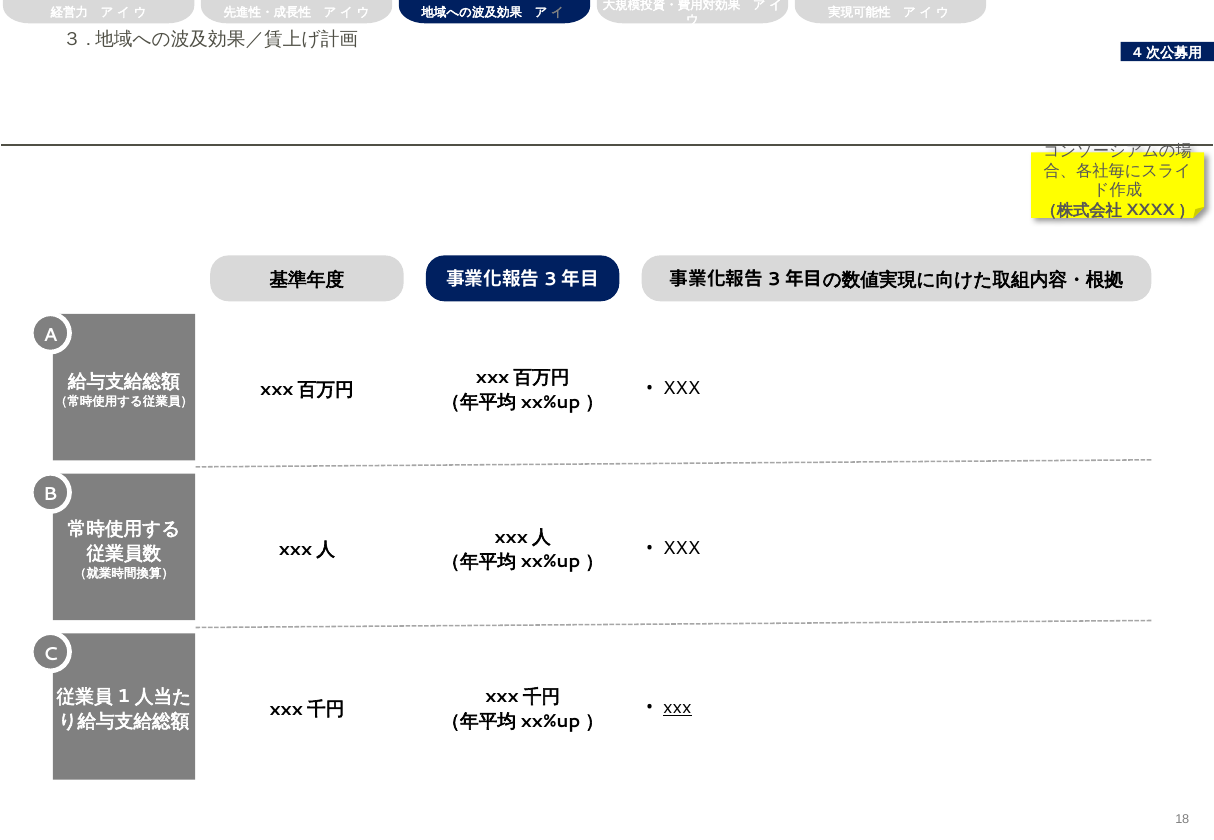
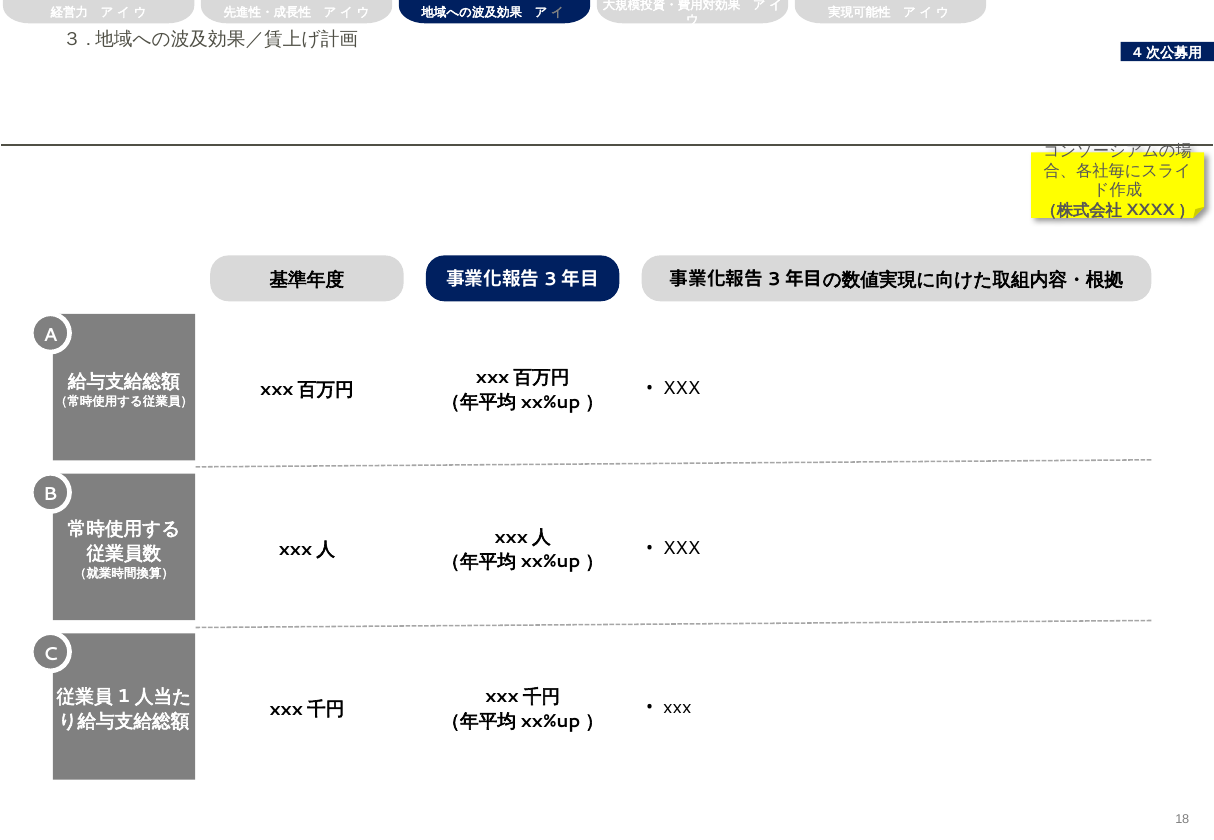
xxx underline: present -> none (677, 708)
